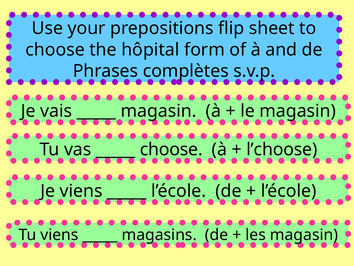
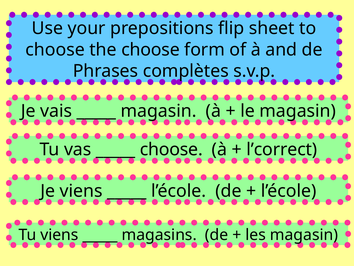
the hôpital: hôpital -> choose (151, 50)
l’choose: l’choose -> l’correct (282, 149)
